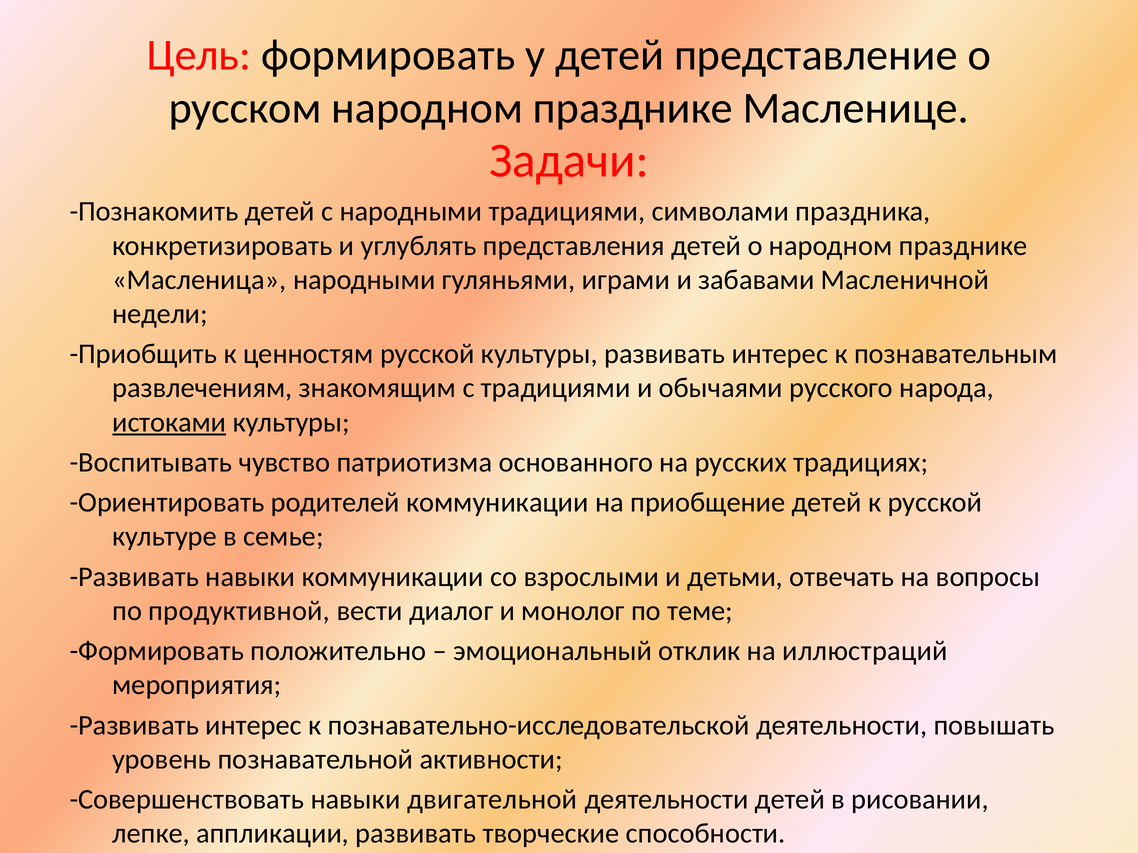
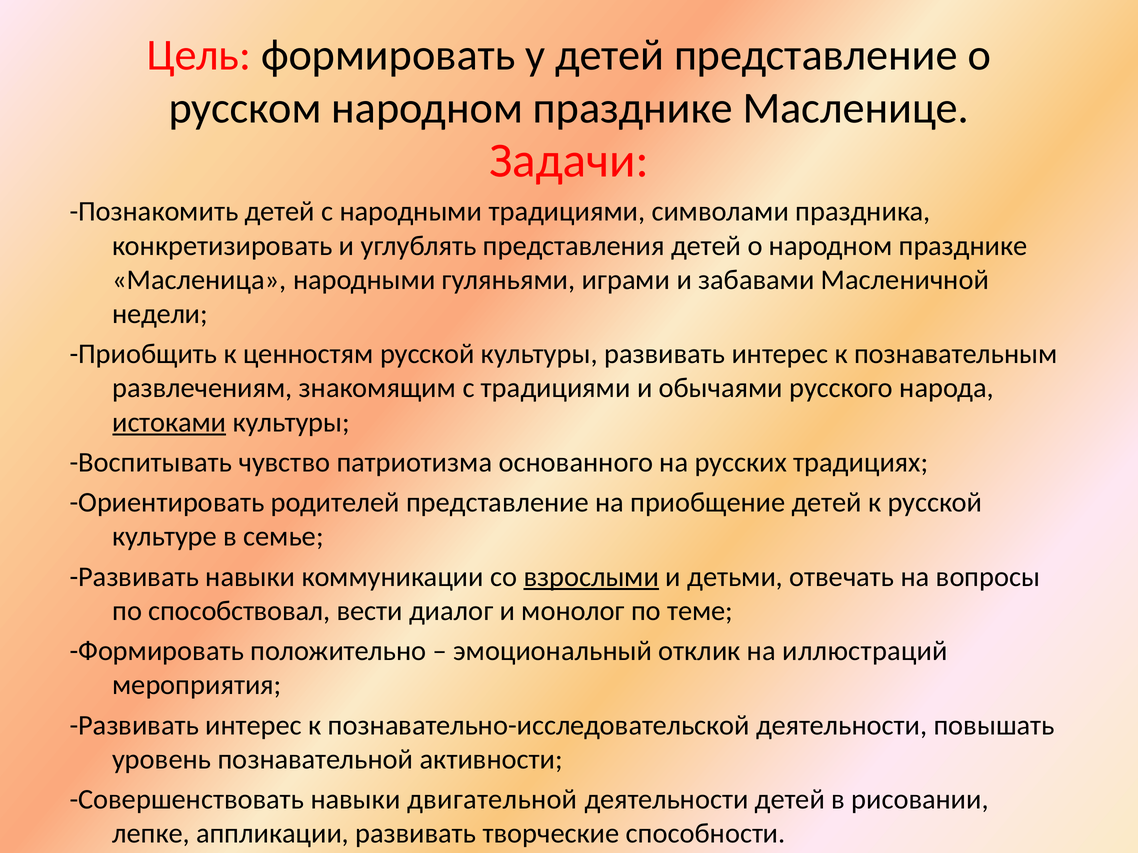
родителей коммуникации: коммуникации -> представление (497, 503)
взрослыми underline: none -> present (591, 577)
продуктивной: продуктивной -> способствовал (239, 611)
